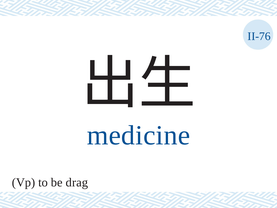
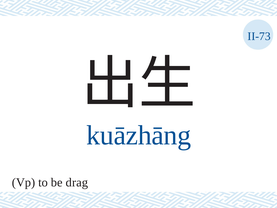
II-76: II-76 -> II-73 (259, 36)
medicine: medicine -> kuāzhāng (139, 135)
